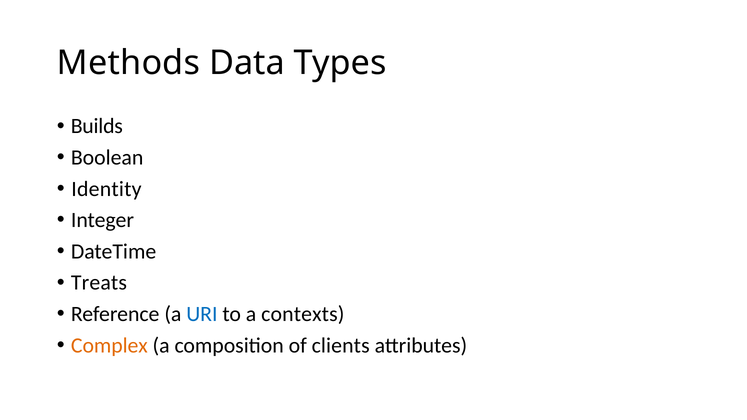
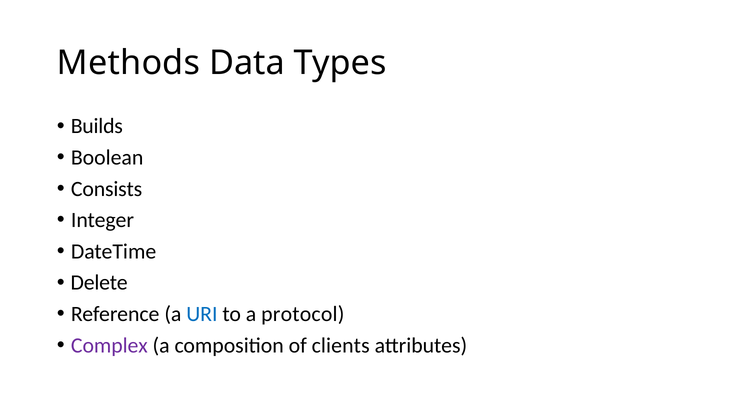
Identity: Identity -> Consists (107, 189)
Treats: Treats -> Delete (99, 283)
contexts: contexts -> protocol (303, 314)
Complex colour: orange -> purple (109, 346)
